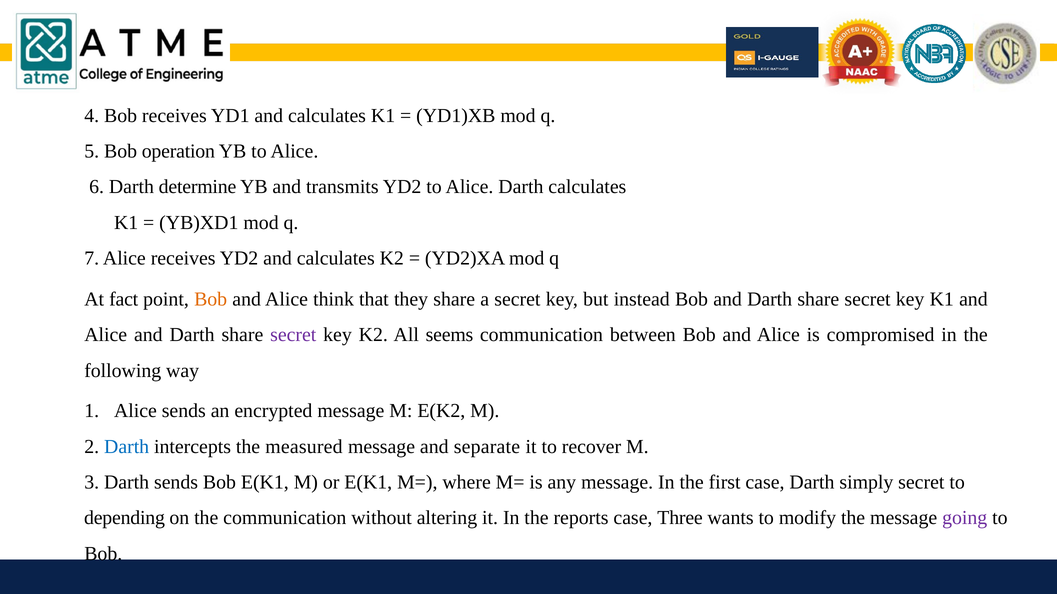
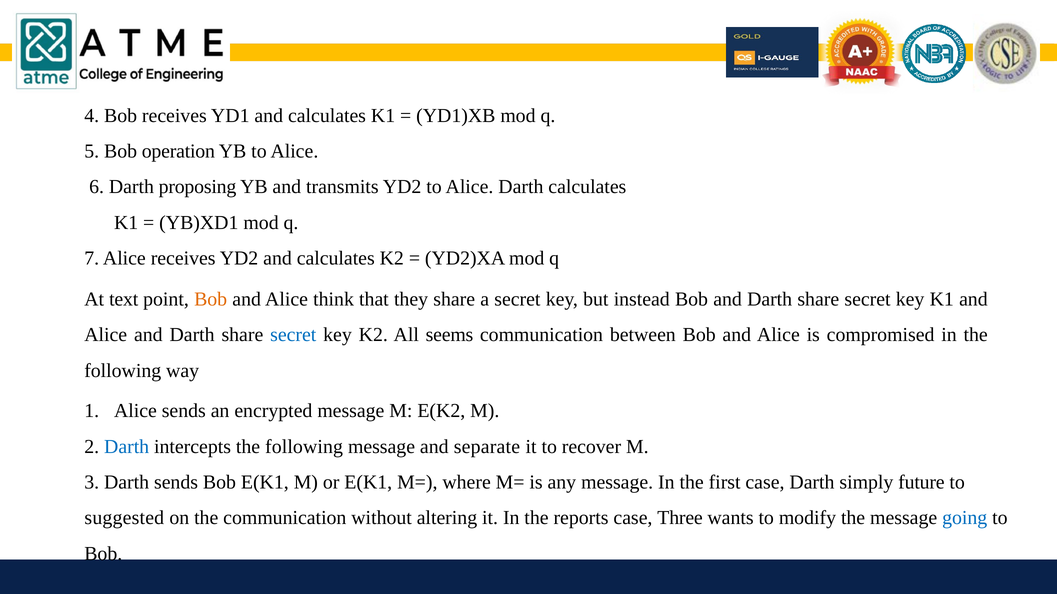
determine: determine -> proposing (198, 187)
fact: fact -> text (124, 300)
secret colour: purple -> blue (293, 335)
intercepts the measured: measured -> following (304, 447)
simply secret: secret -> future (921, 483)
depending: depending -> suggested (124, 518)
going colour: purple -> blue (965, 518)
